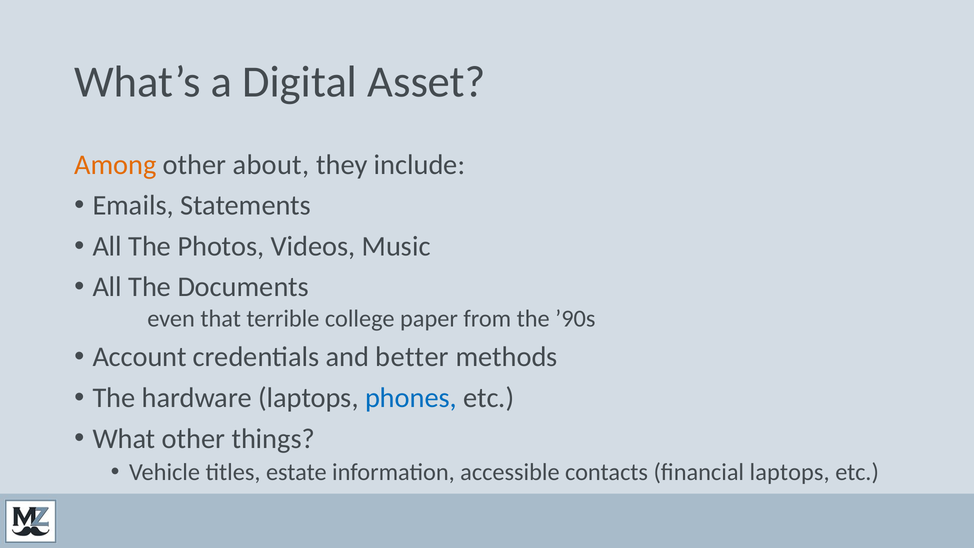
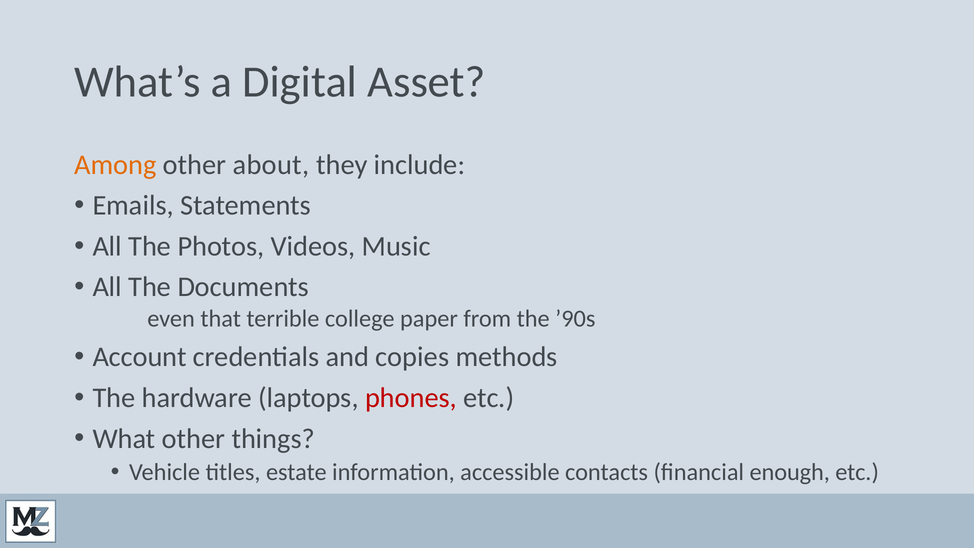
better: better -> copies (412, 357)
phones colour: blue -> red (411, 398)
financial laptops: laptops -> enough (790, 472)
